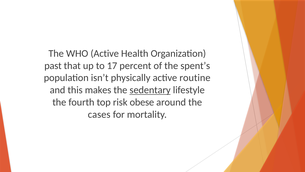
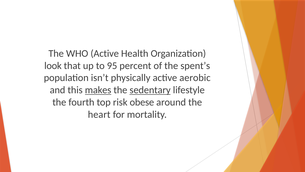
past: past -> look (53, 65)
17: 17 -> 95 (112, 65)
routine: routine -> aerobic (195, 78)
makes underline: none -> present (98, 90)
cases: cases -> heart (99, 114)
